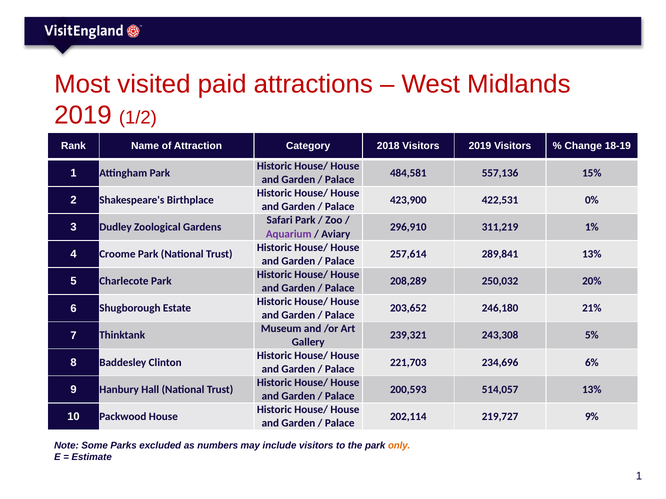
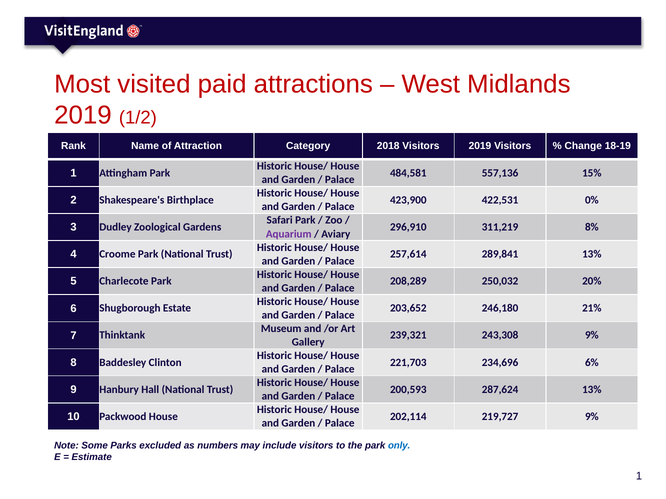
1%: 1% -> 8% (592, 227)
243,308 5%: 5% -> 9% (592, 336)
514,057: 514,057 -> 287,624 (500, 390)
only colour: orange -> blue (399, 446)
